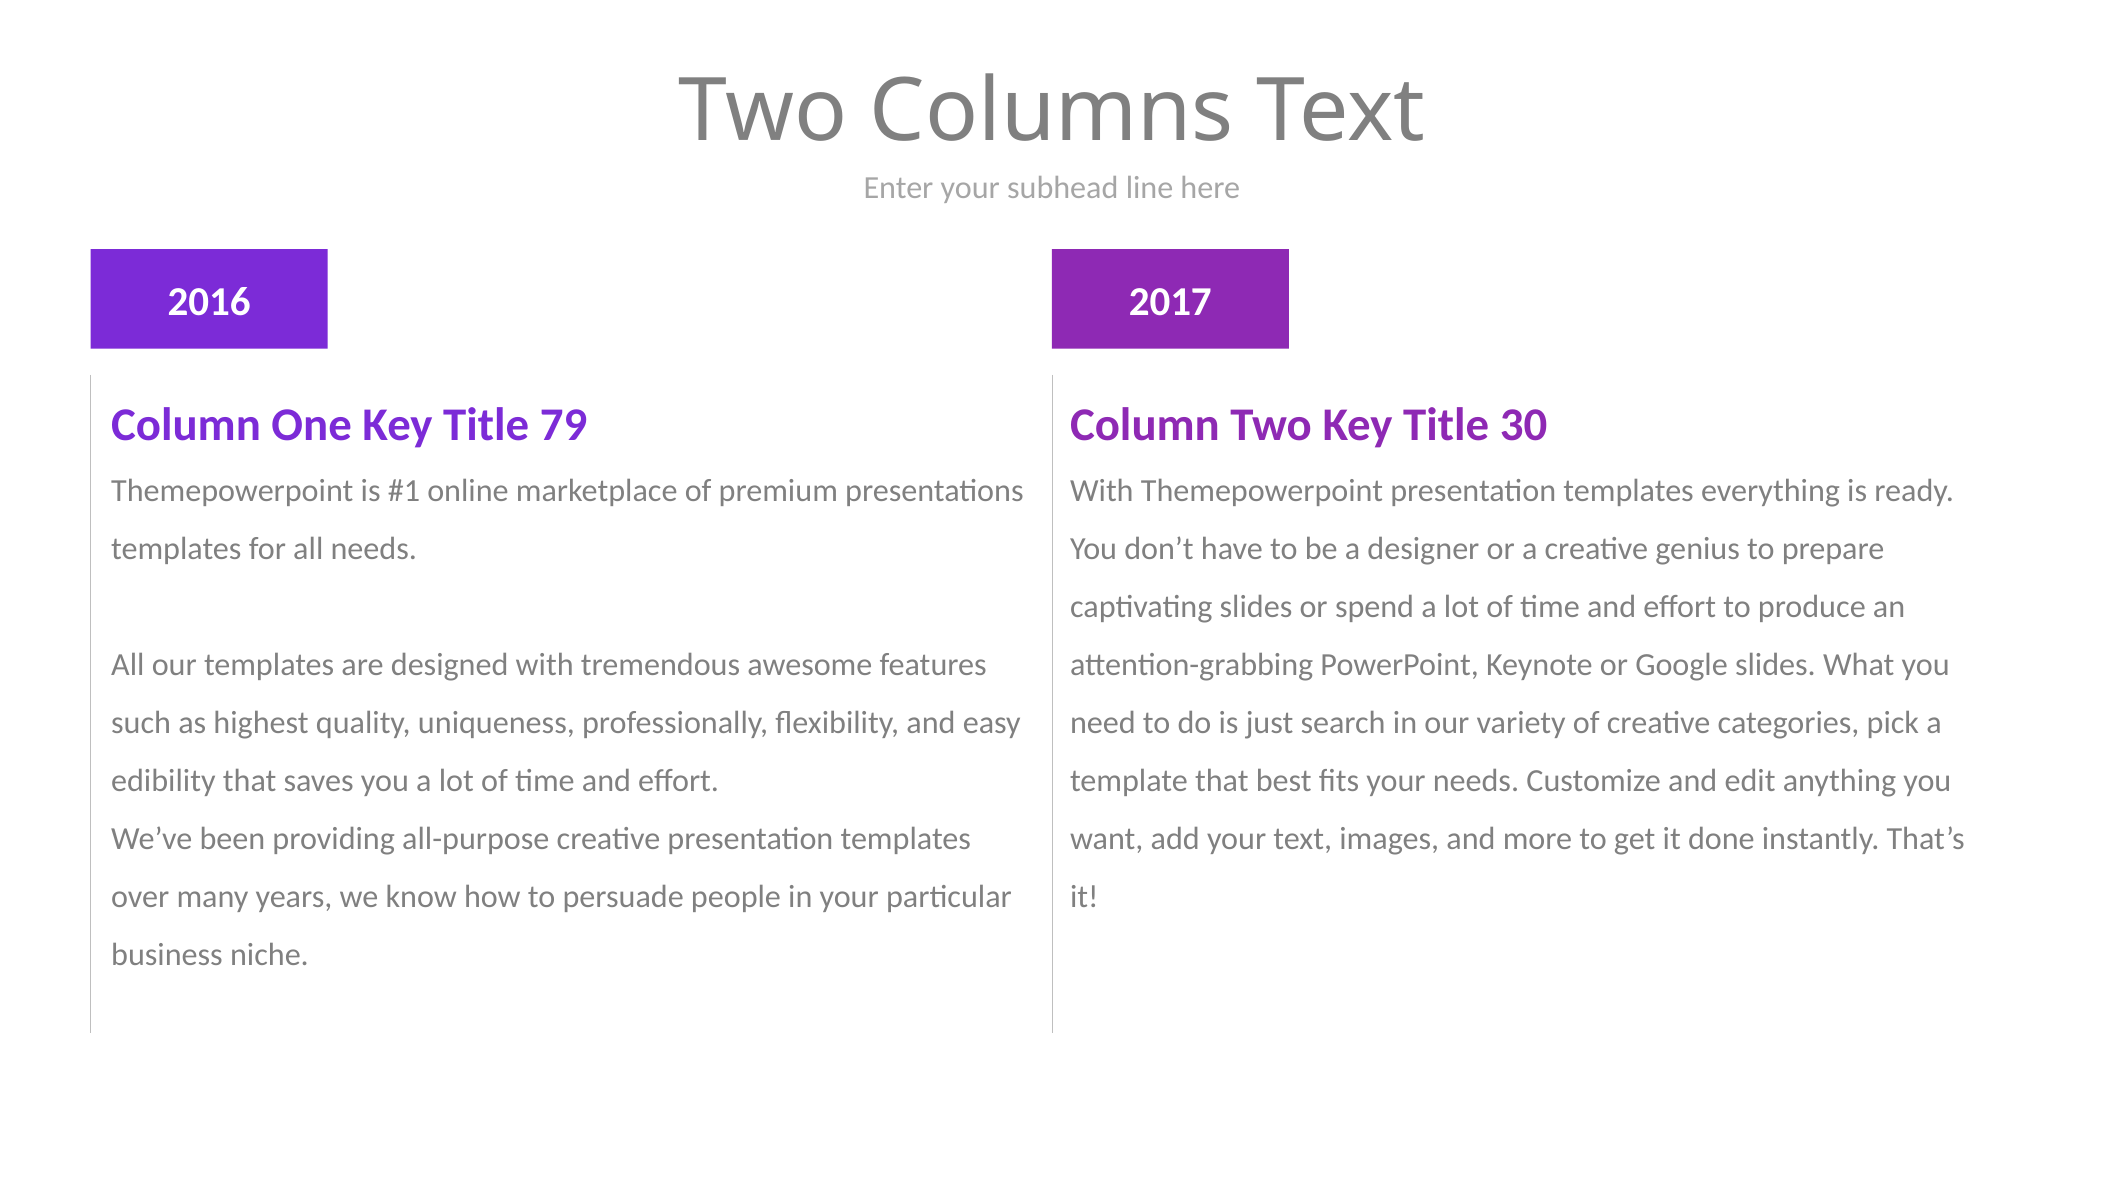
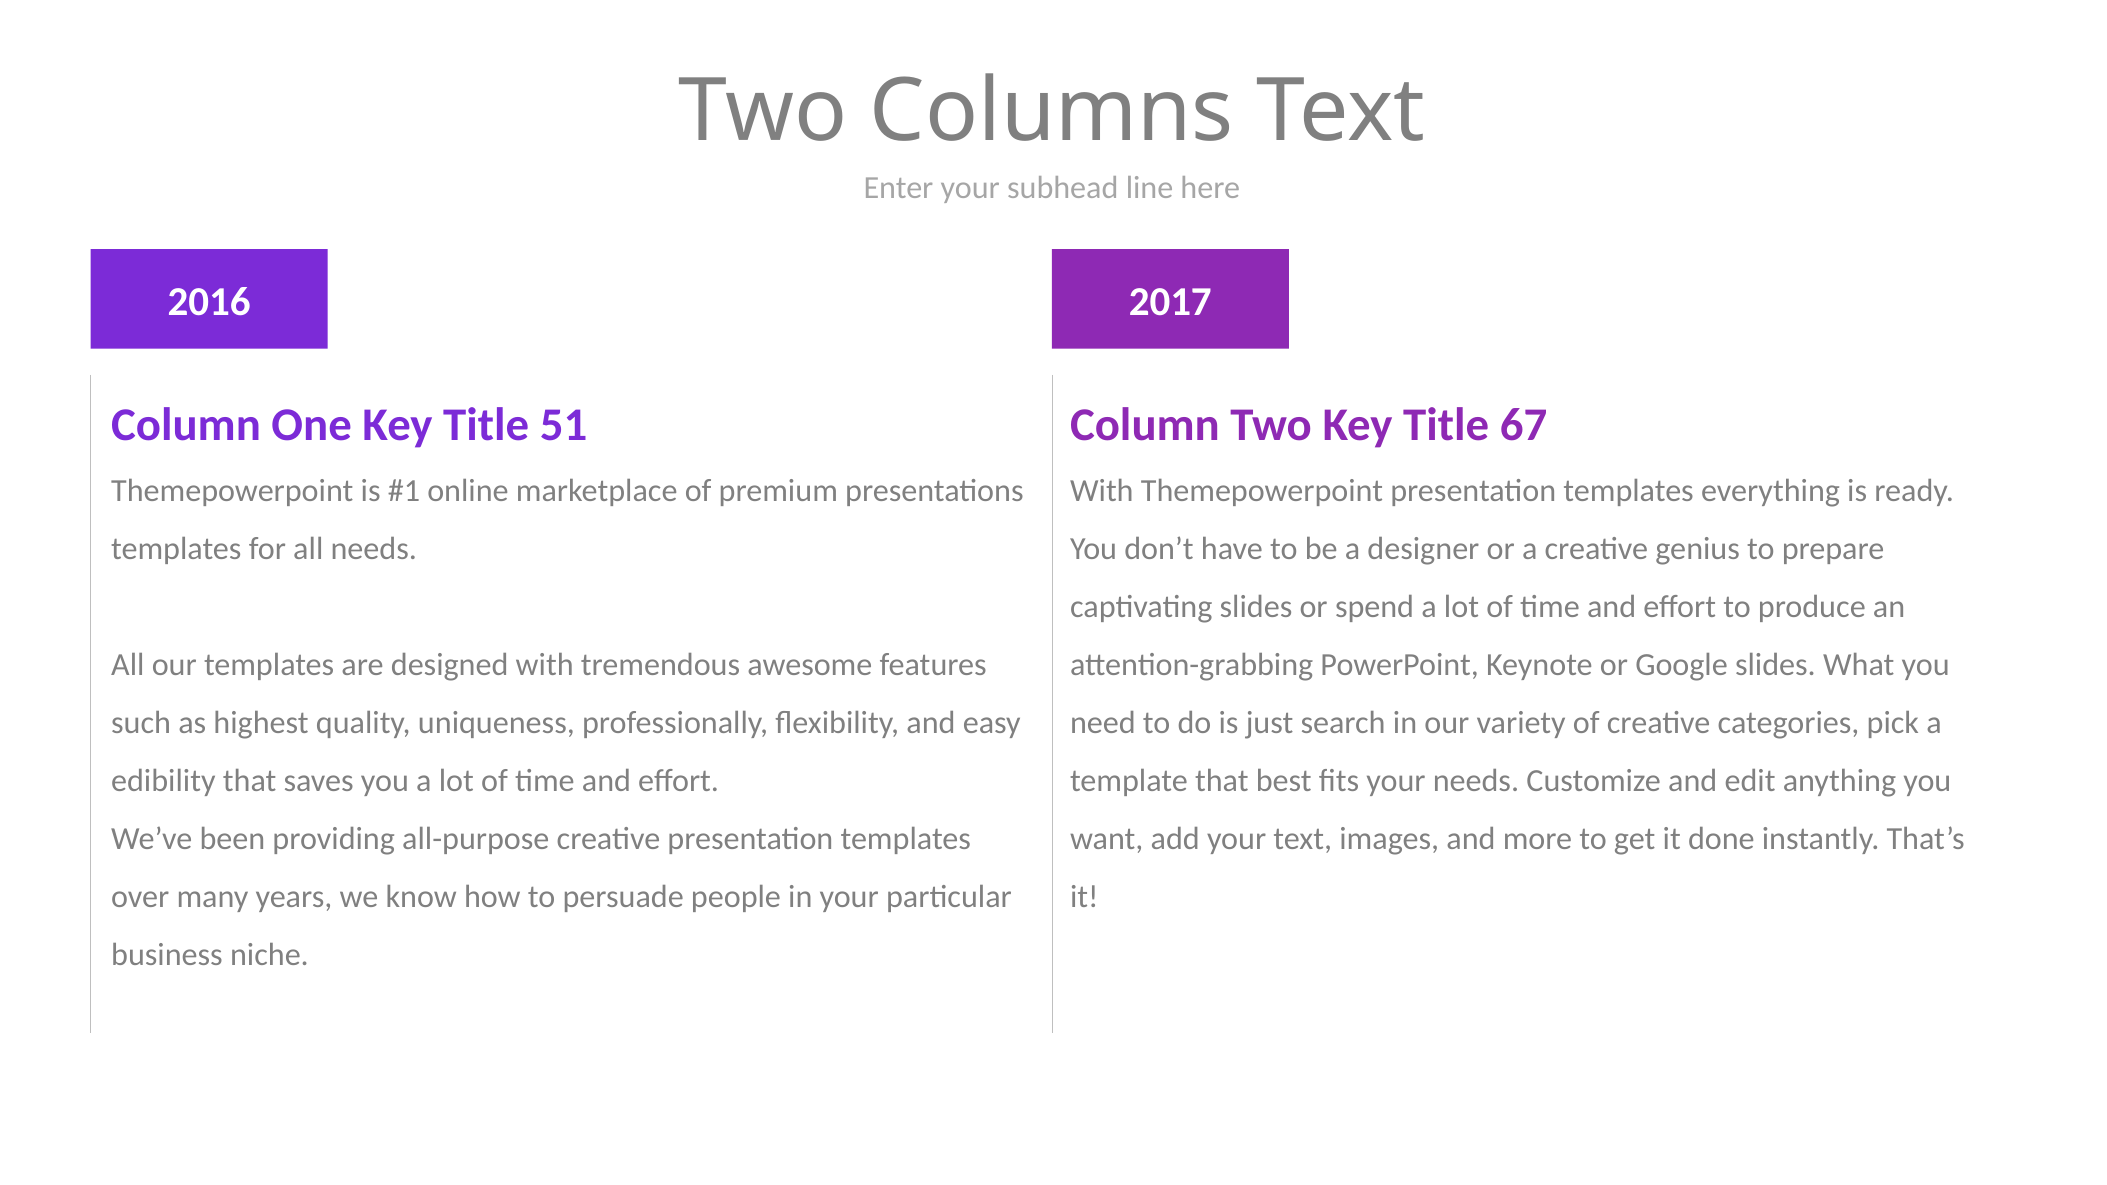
79: 79 -> 51 (564, 425)
30: 30 -> 67 (1524, 426)
